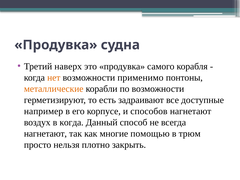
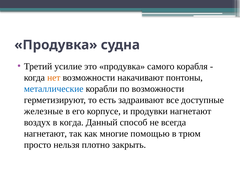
наверх: наверх -> усилие (68, 66)
применимо: применимо -> накачивают (141, 78)
металлические colour: orange -> blue (54, 89)
например: например -> железные (44, 111)
способов: способов -> продувки (149, 111)
